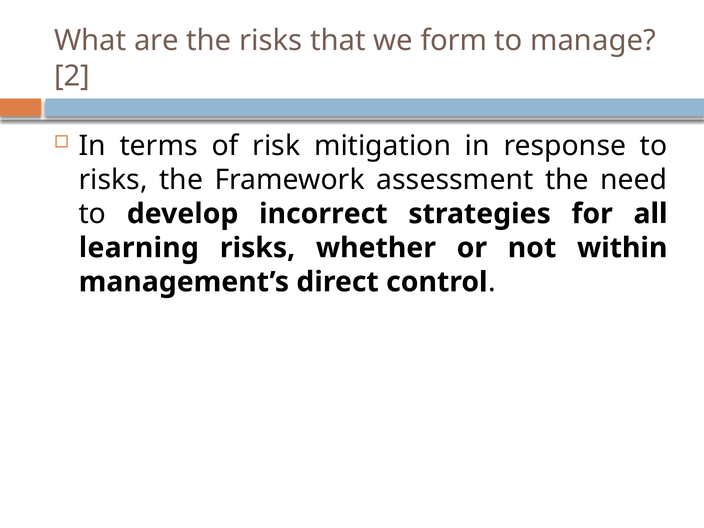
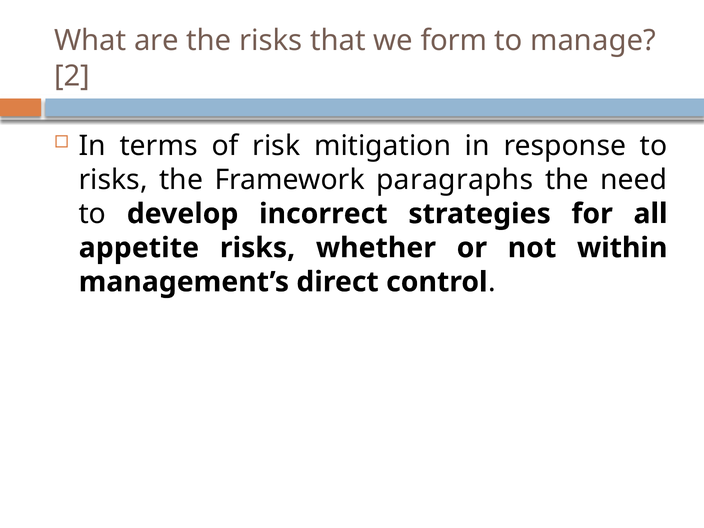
assessment: assessment -> paragraphs (455, 180)
learning: learning -> appetite (139, 248)
